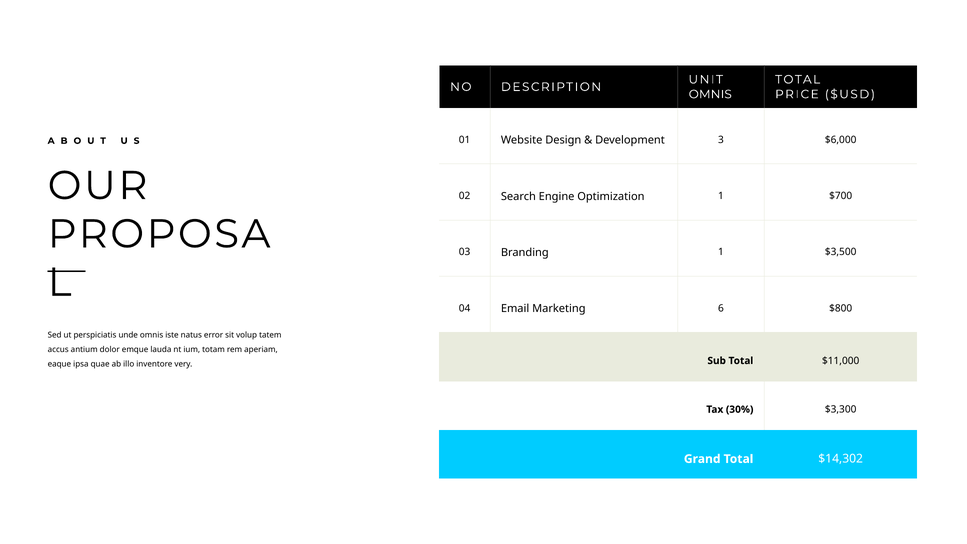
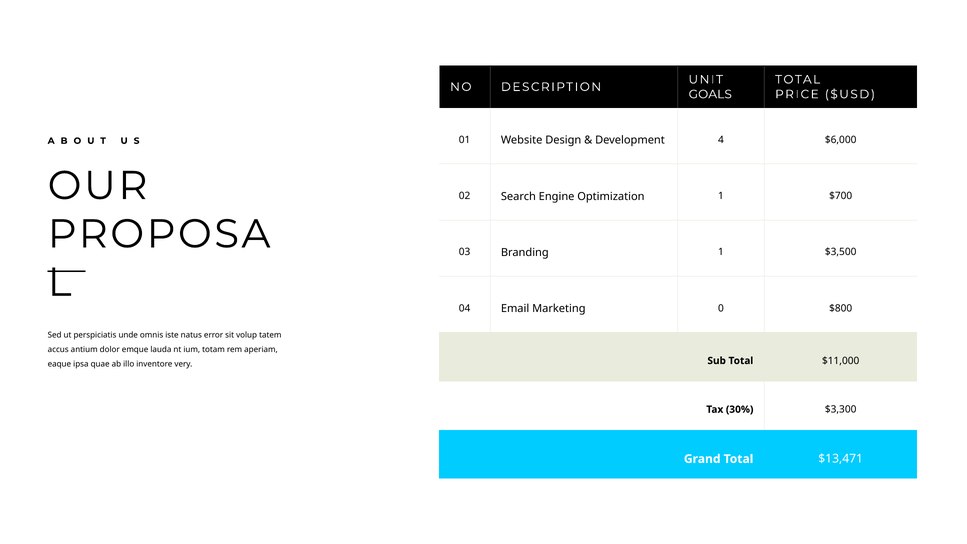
OMNIS: OMNIS -> GOALS (710, 94)
3: 3 -> 4 (721, 140)
6: 6 -> 0 (721, 308)
$14,302: $14,302 -> $13,471 (841, 459)
